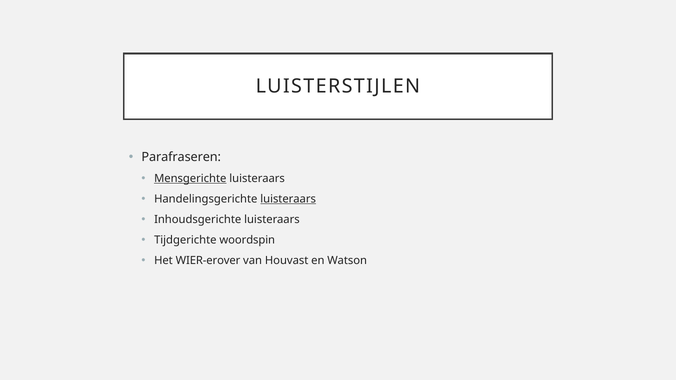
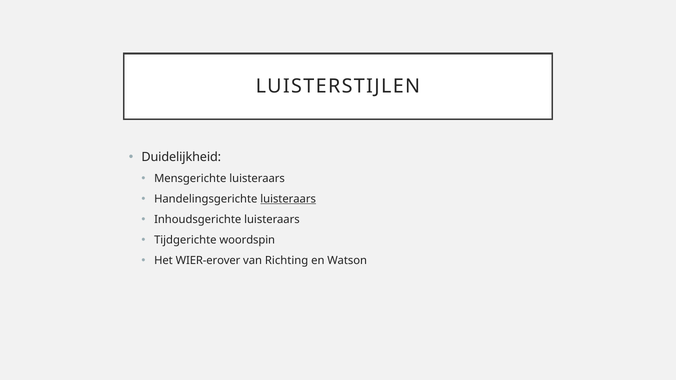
Parafraseren: Parafraseren -> Duidelijkheid (181, 157)
Mensgerichte underline: present -> none (190, 179)
Houvast: Houvast -> Richting (287, 261)
